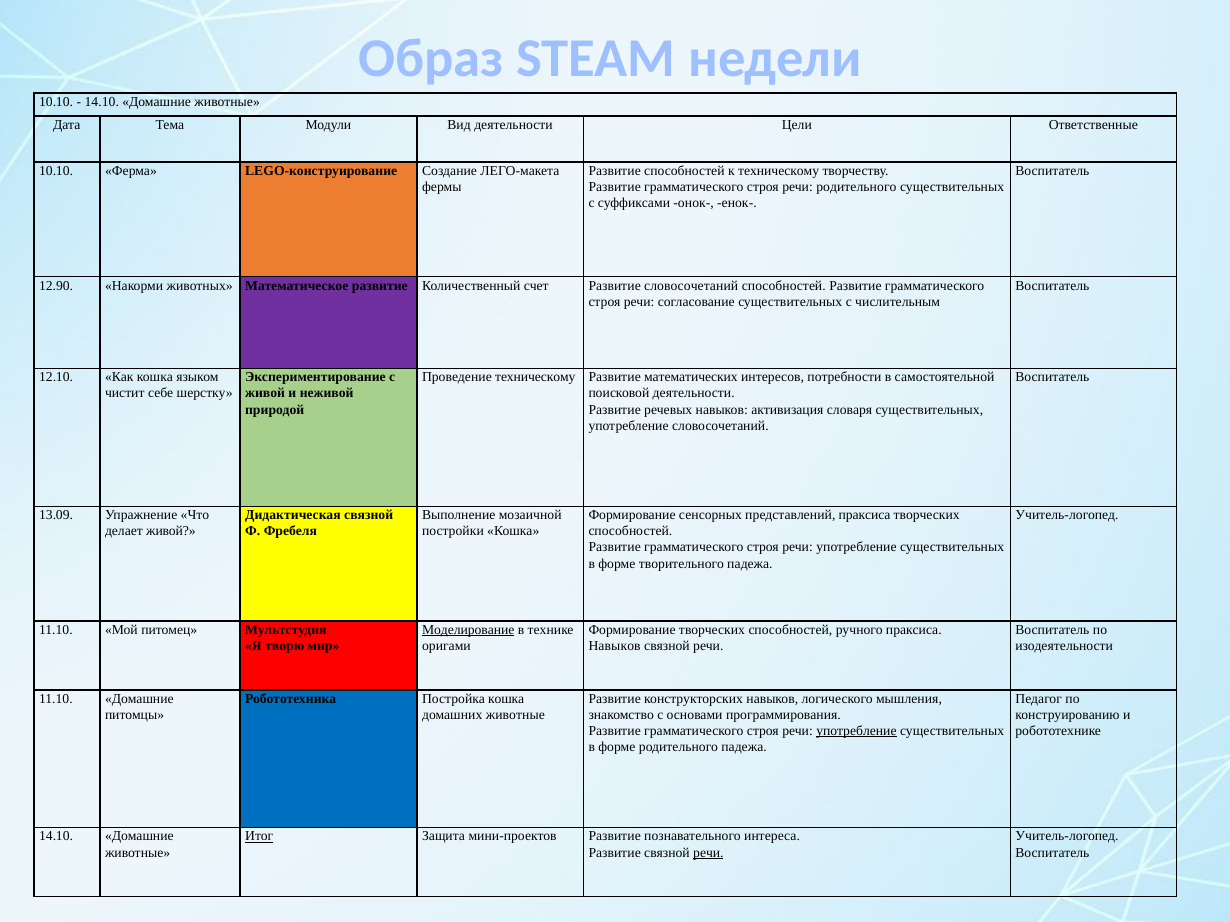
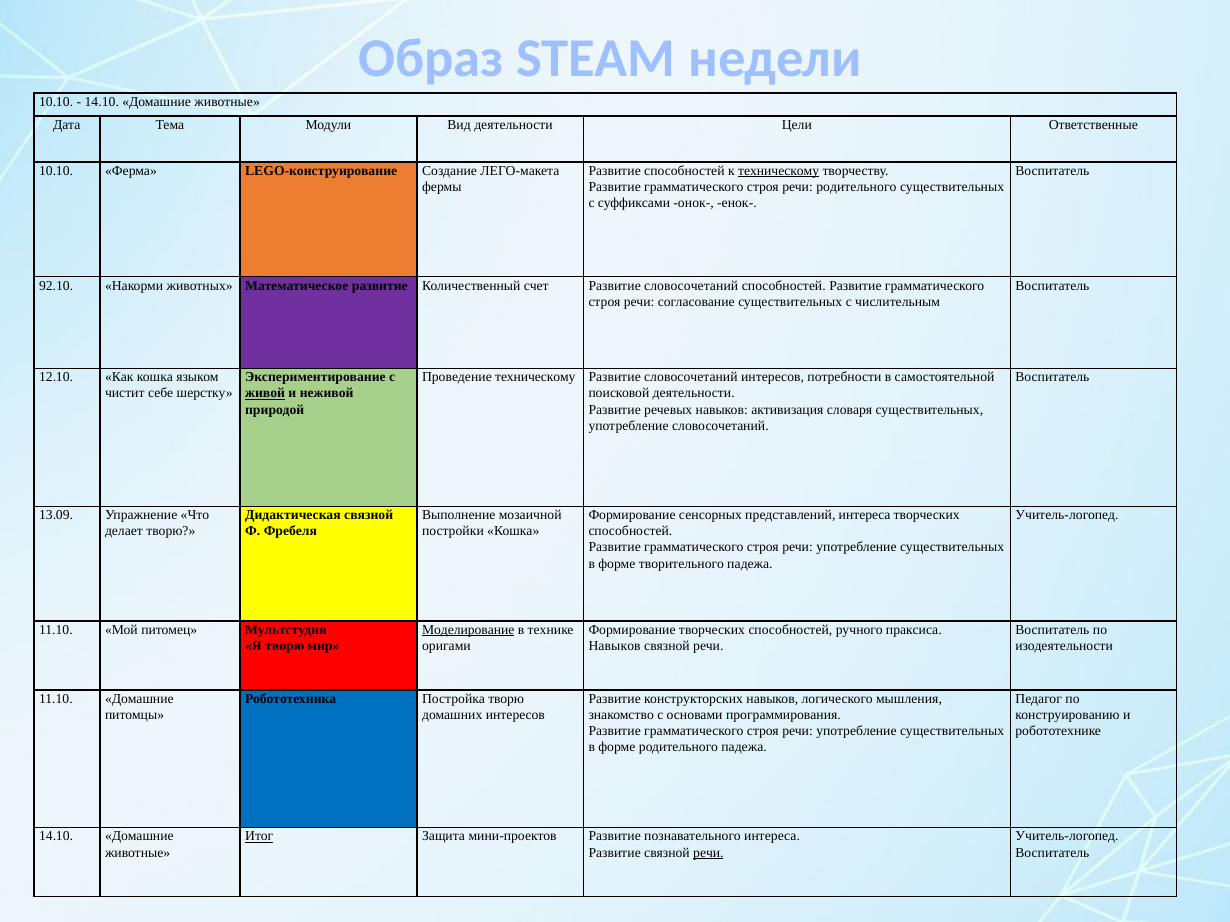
техническому underline: none -> present (779, 171)
12.90: 12.90 -> 92.10 (56, 286)
математических: математических -> словосочетаний (691, 378)
живой underline: none -> present (265, 394)
представлений праксиса: праксиса -> интереса (865, 515)
делает живой: живой -> творю (171, 532)
Постройка кошка: кошка -> творю (506, 699)
домашних животные: животные -> интересов (515, 715)
употребление underline: present -> none (856, 731)
